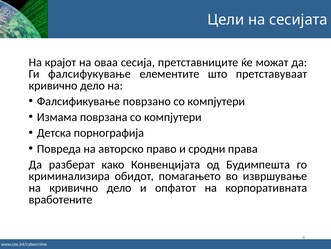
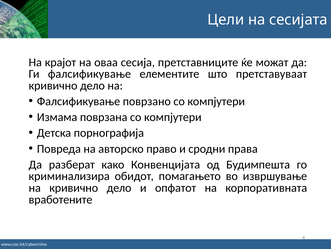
Ги фалсифукување: фалсифукување -> фалсификување (89, 74)
